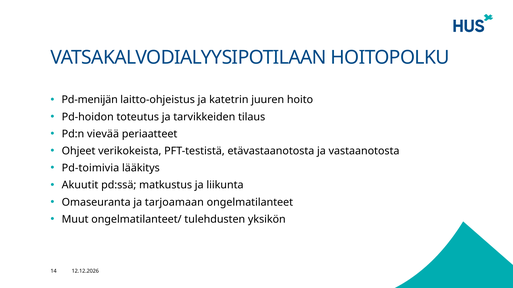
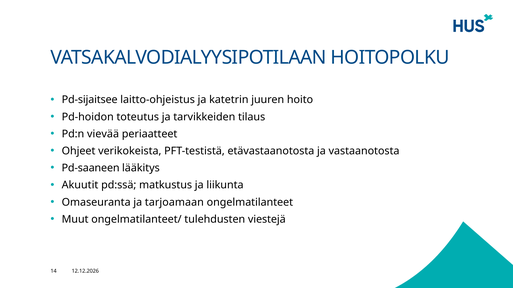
Pd-menijän: Pd-menijän -> Pd-sijaitsee (90, 100)
Pd-toimivia: Pd-toimivia -> Pd-saaneen (91, 168)
yksikön: yksikön -> viestejä (267, 220)
